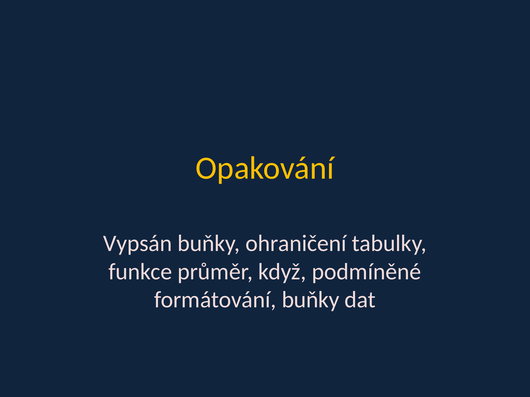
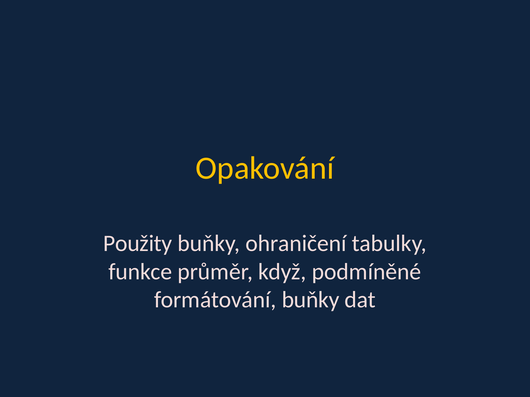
Vypsán: Vypsán -> Použity (138, 244)
